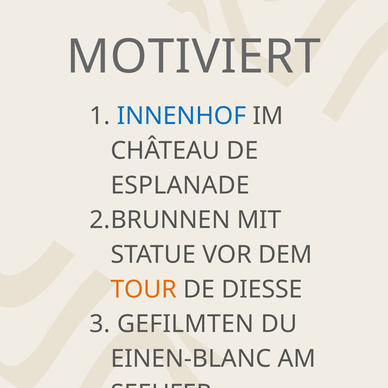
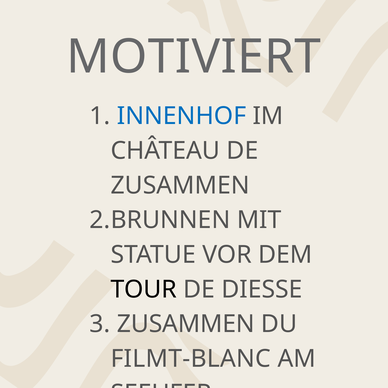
ESPLANADE: ESPLANADE -> ZUSAMMEN (180, 185)
TOUR colour: orange -> black (144, 289)
GEFILMTEN: GEFILMTEN -> ZUSAMMEN (186, 324)
EINEN-BLANC: EINEN-BLANC -> FILMT-BLANC (191, 359)
